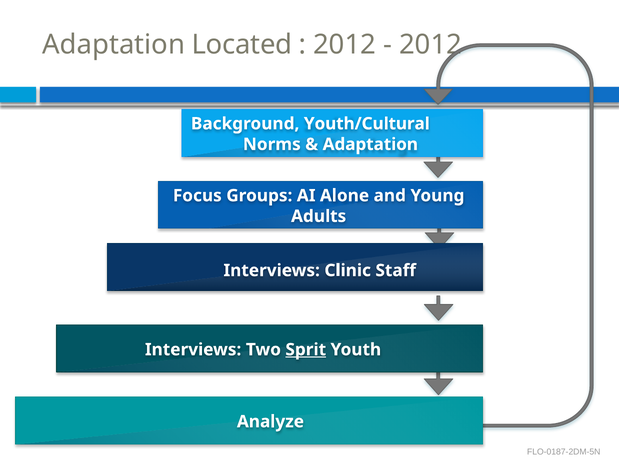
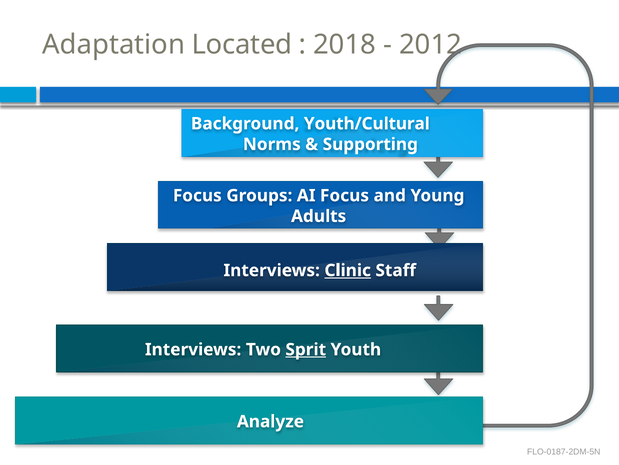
2012: 2012 -> 2018 (345, 44)
Adaptation: Adaptation -> Supporting (370, 144)
AI Alone: Alone -> Focus (344, 195)
Clinic underline: none -> present (348, 270)
